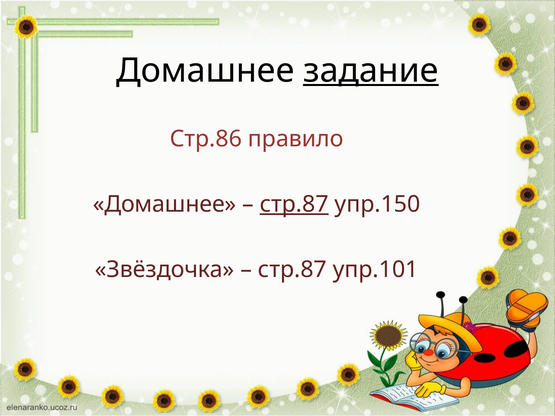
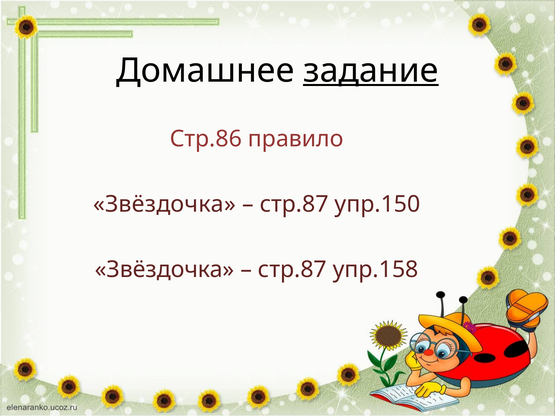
Домашнее: Домашнее -> Звёздочка (164, 204)
стр.87 underline: present -> none (294, 204)
упр.101: упр.101 -> упр.158 (376, 270)
